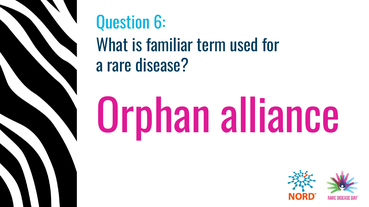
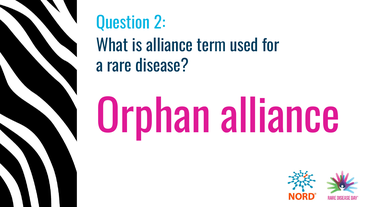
6: 6 -> 2 (160, 23)
is familiar: familiar -> alliance (169, 46)
